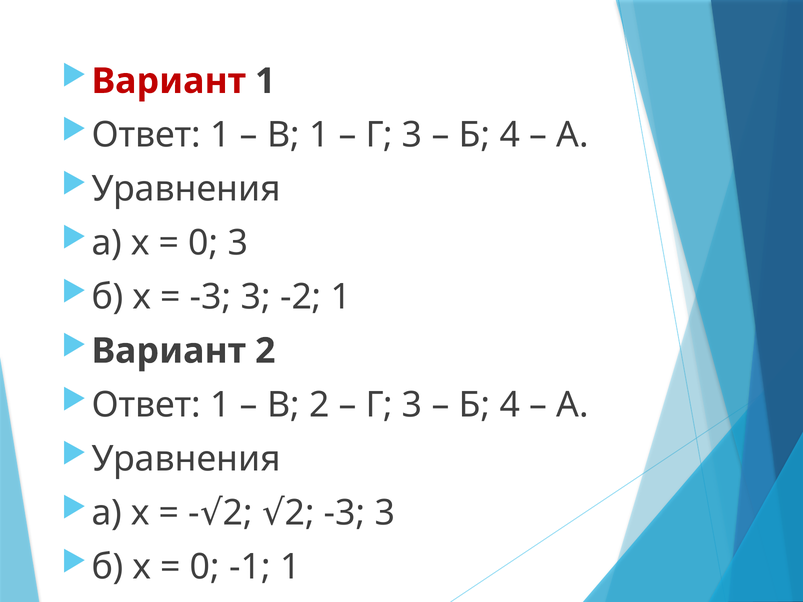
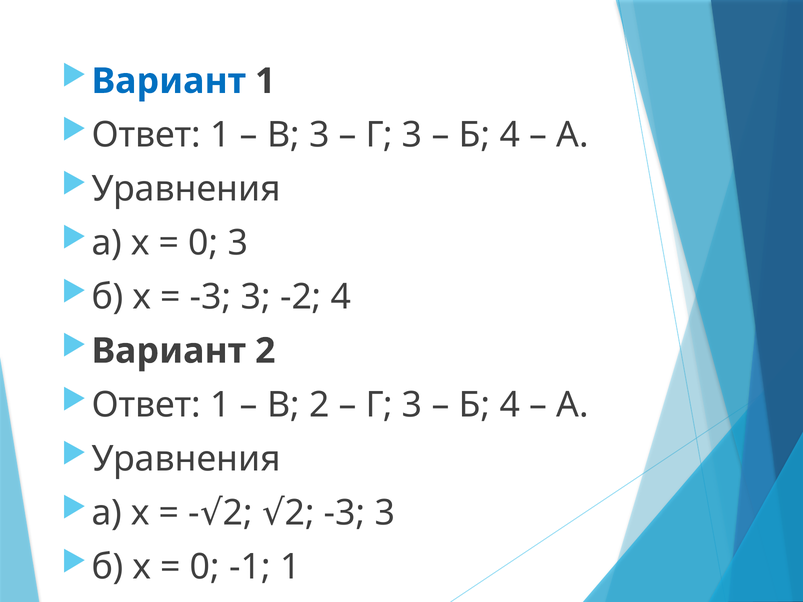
Вариант colour: red -> blue (169, 81)
В 1: 1 -> 3 (319, 135)
-2 1: 1 -> 4 (341, 297)
